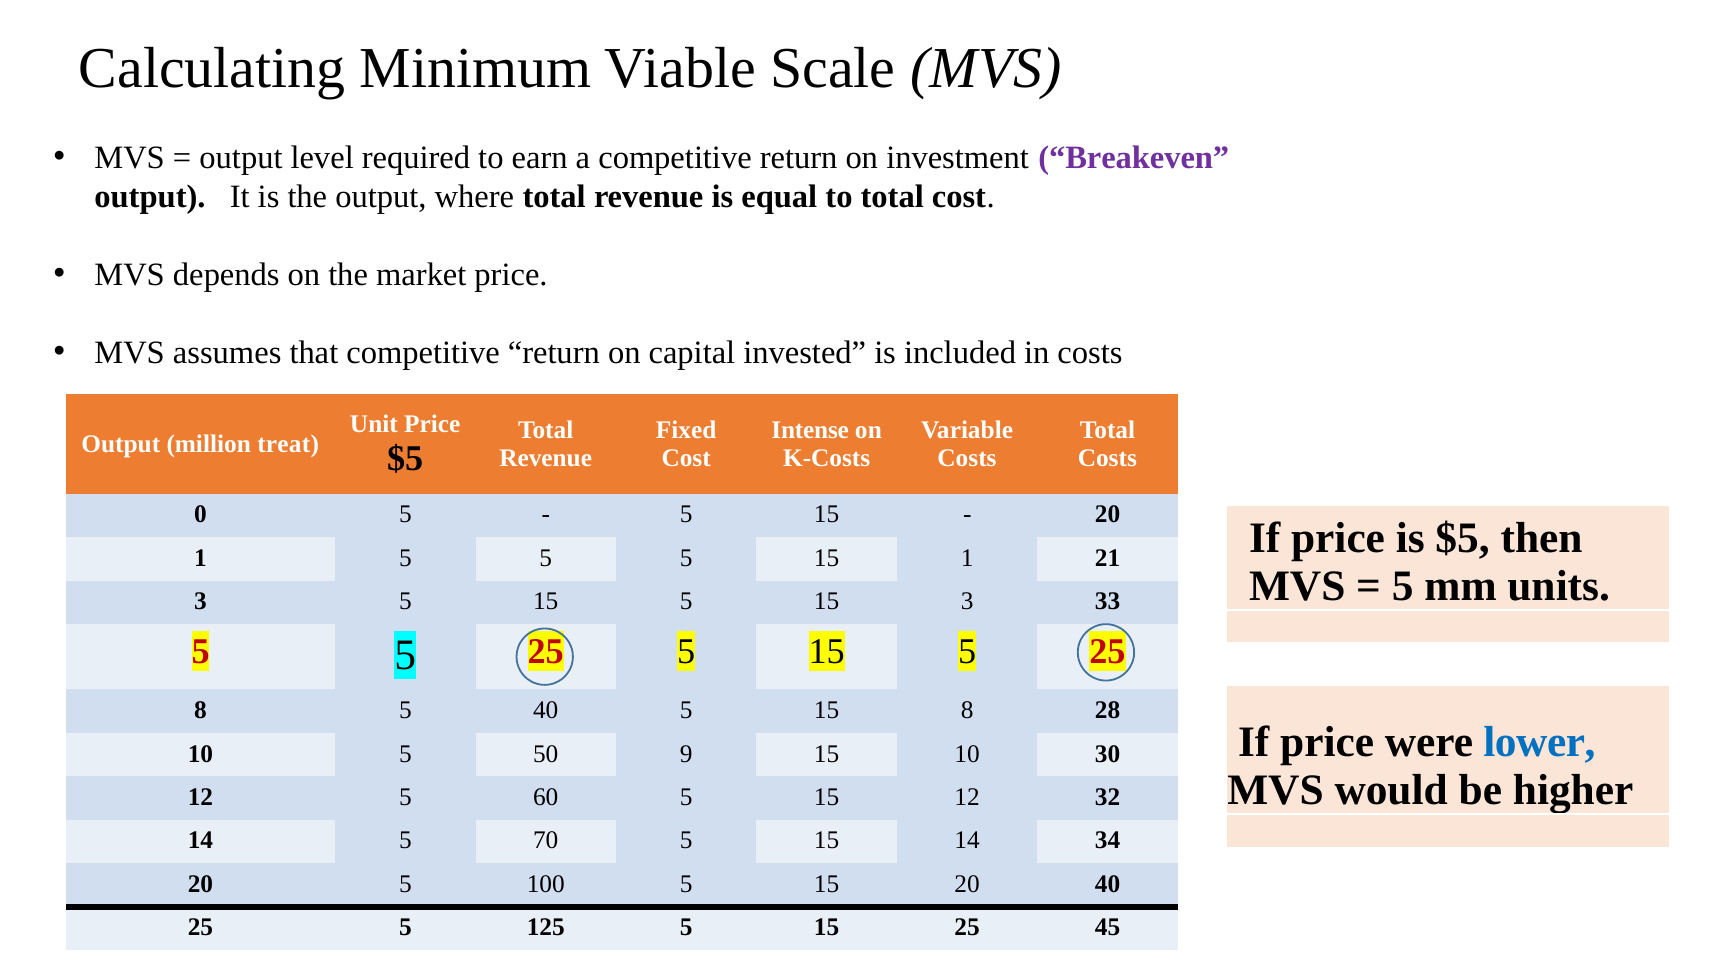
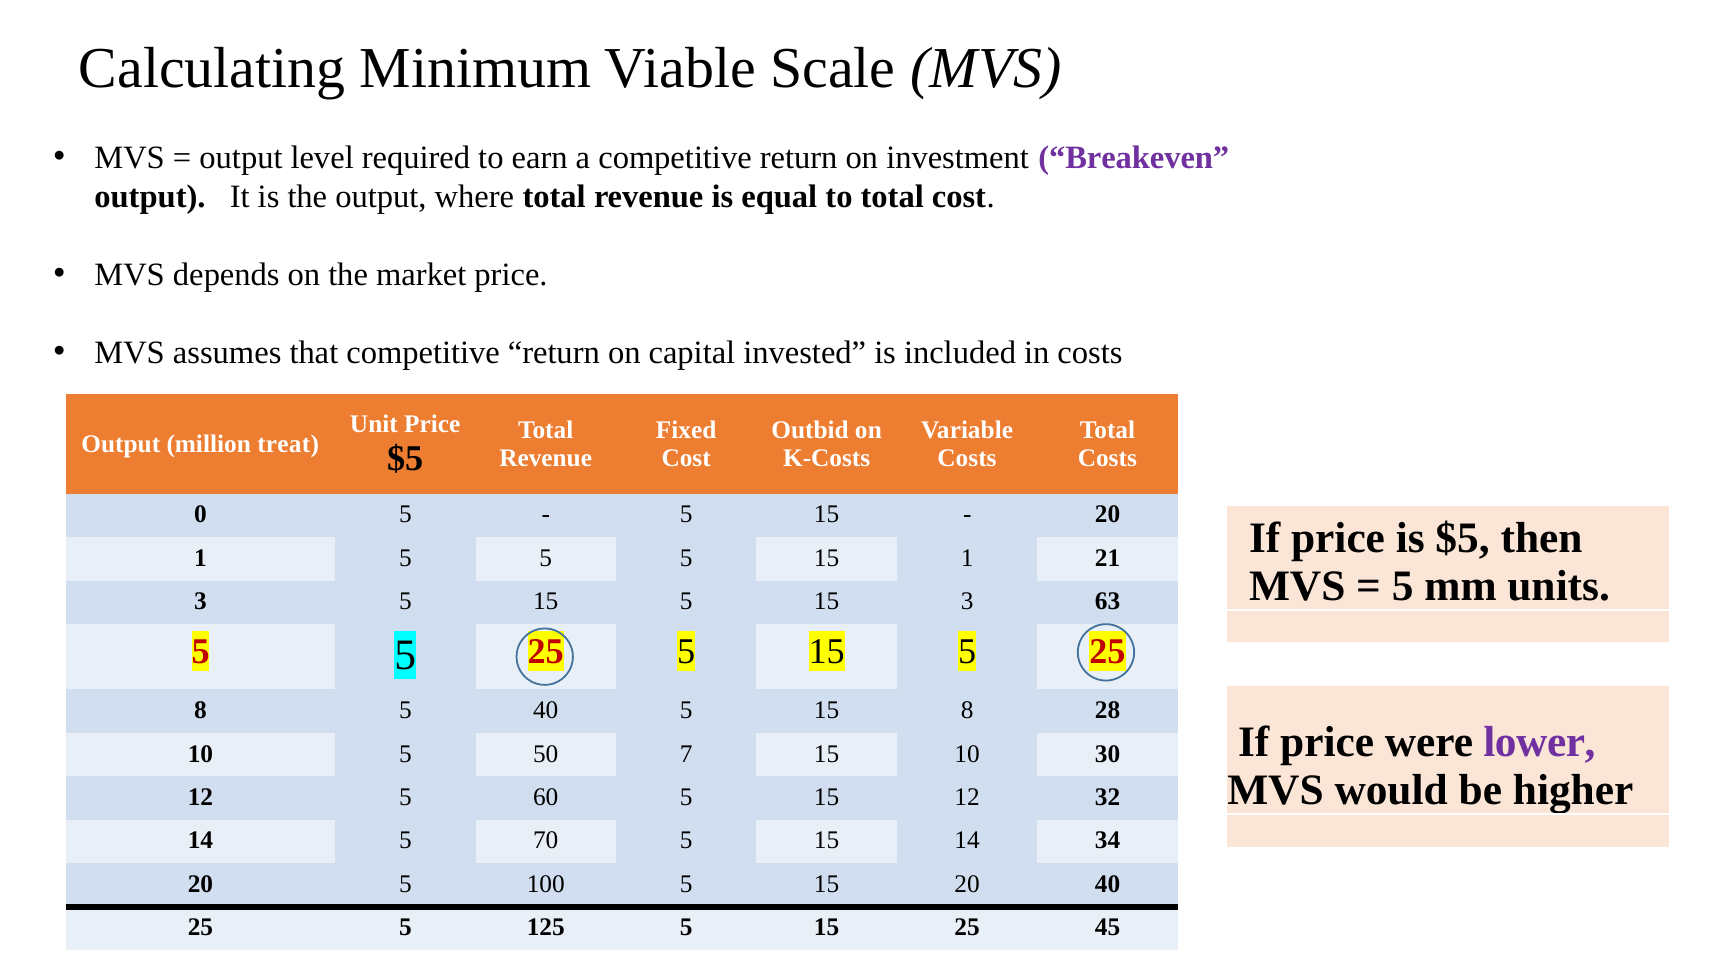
Intense: Intense -> Outbid (810, 430)
3 33: 33 -> 63 (1108, 601)
lower colour: blue -> purple (1539, 742)
9: 9 -> 7 (686, 753)
